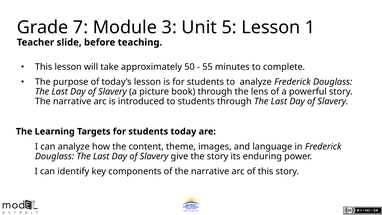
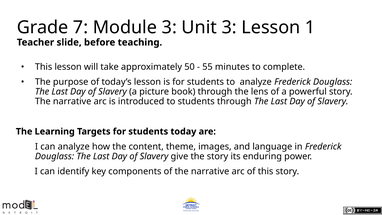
Unit 5: 5 -> 3 (229, 27)
